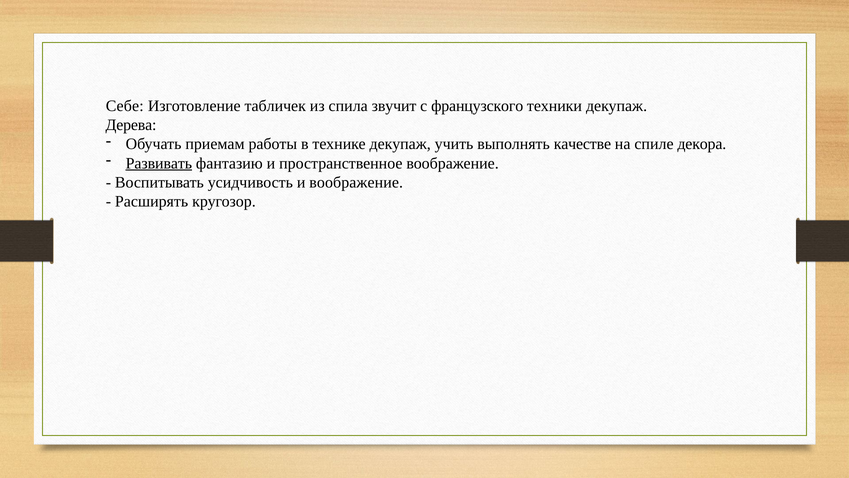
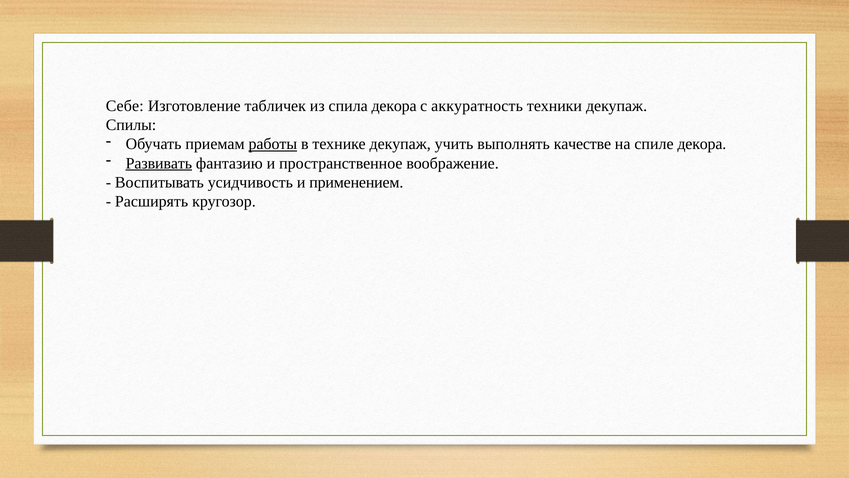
спила звучит: звучит -> декора (394, 106)
французского: французского -> аккуратность (477, 106)
Дерева: Дерева -> Спилы (131, 125)
работы underline: none -> present (273, 144)
и воображение: воображение -> применением (356, 182)
